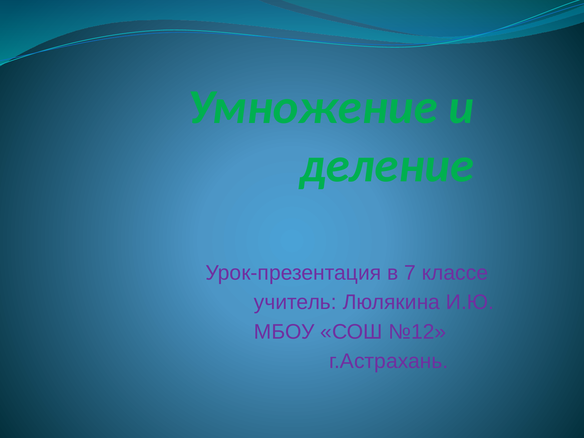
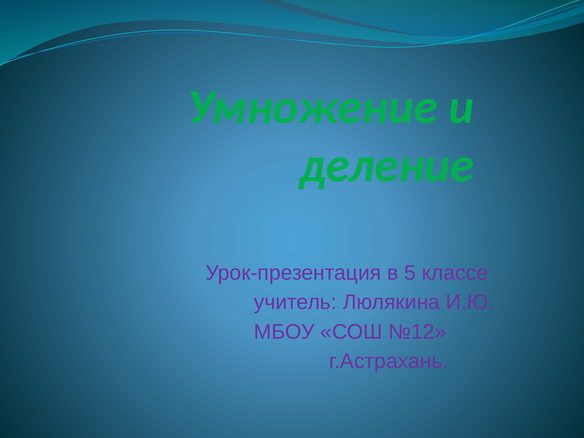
7: 7 -> 5 (410, 273)
